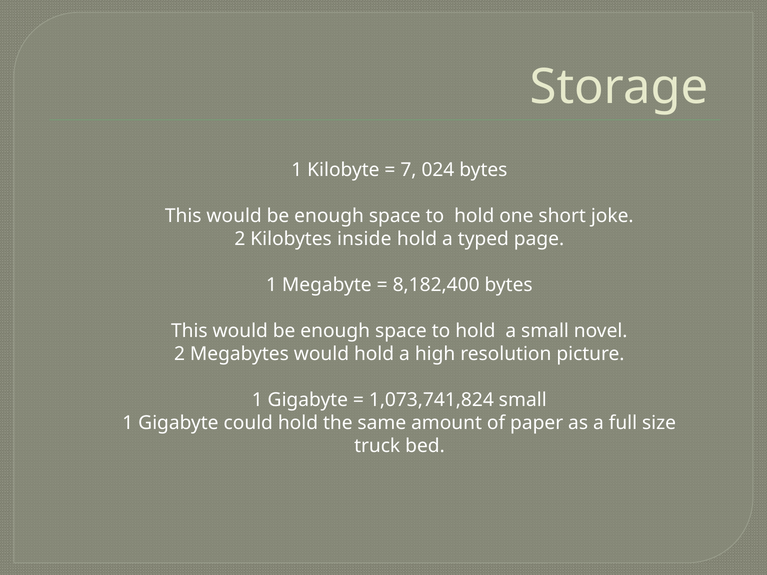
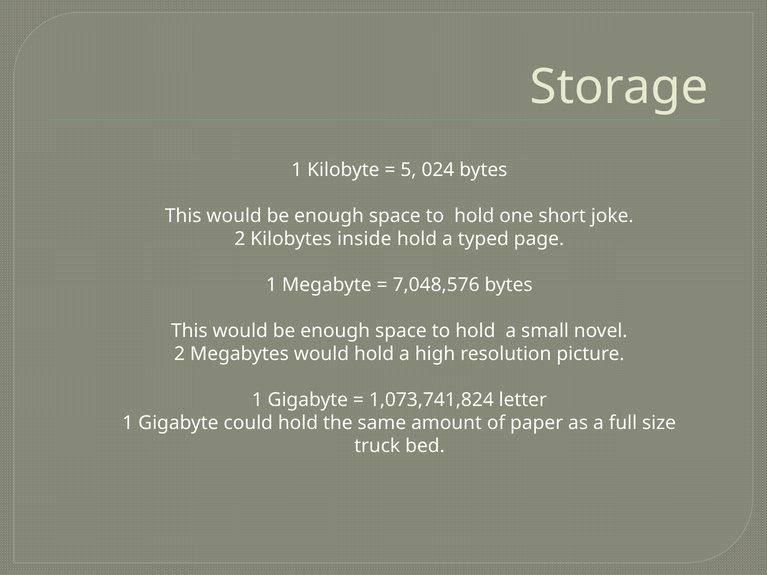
7: 7 -> 5 (408, 170)
8,182,400: 8,182,400 -> 7,048,576 (436, 285)
1,073,741,824 small: small -> letter (523, 400)
